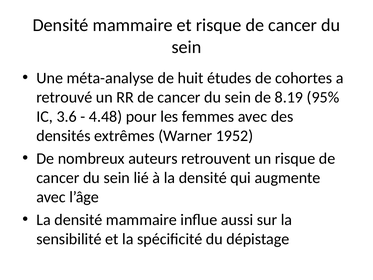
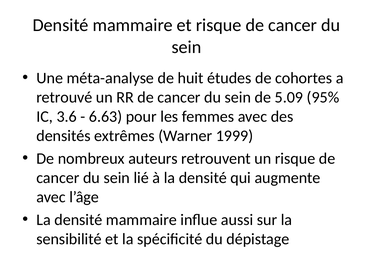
8.19: 8.19 -> 5.09 (289, 97)
4.48: 4.48 -> 6.63 (106, 116)
1952: 1952 -> 1999 (234, 136)
